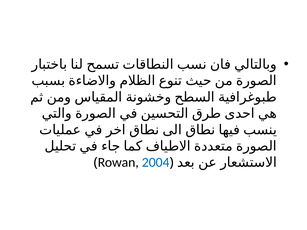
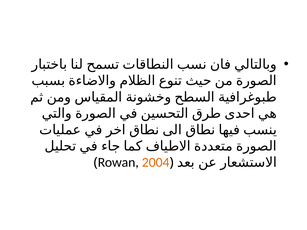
2004 colour: blue -> orange (156, 163)
